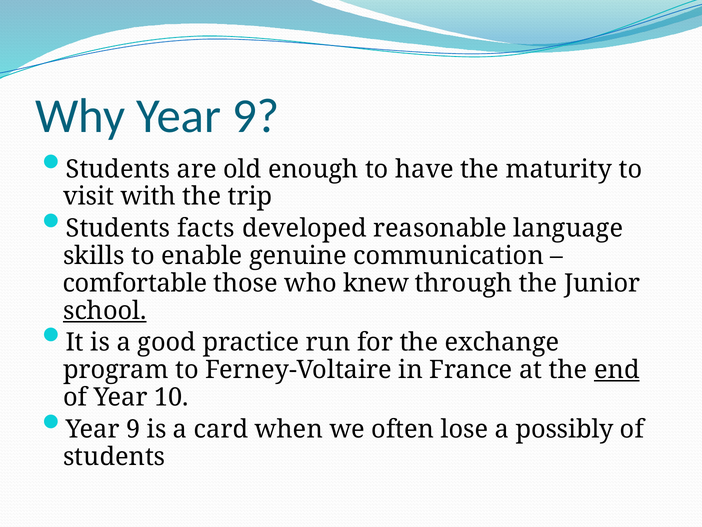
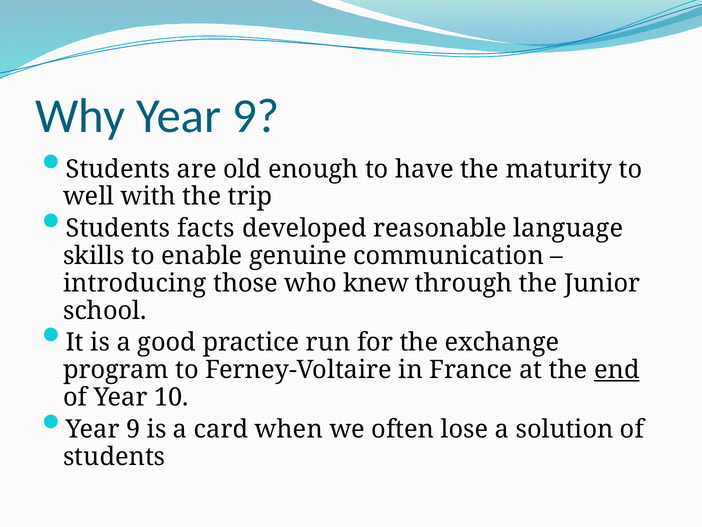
visit: visit -> well (89, 196)
comfortable: comfortable -> introducing (135, 283)
school underline: present -> none (105, 310)
possibly: possibly -> solution (565, 429)
